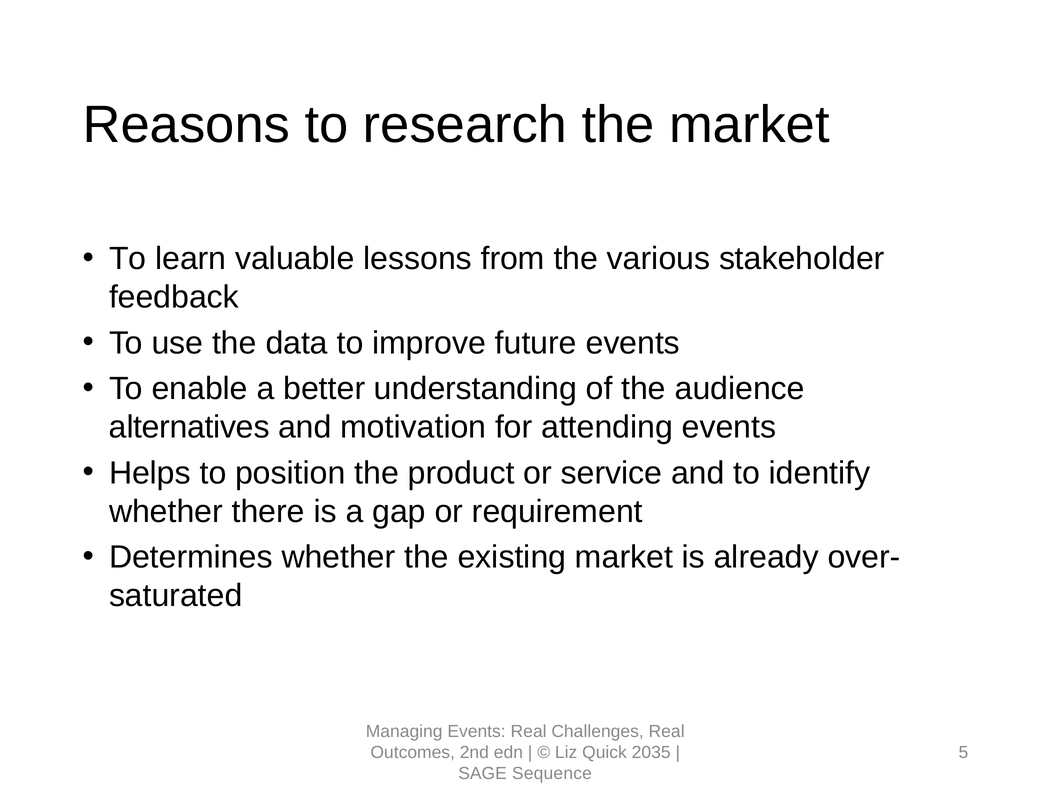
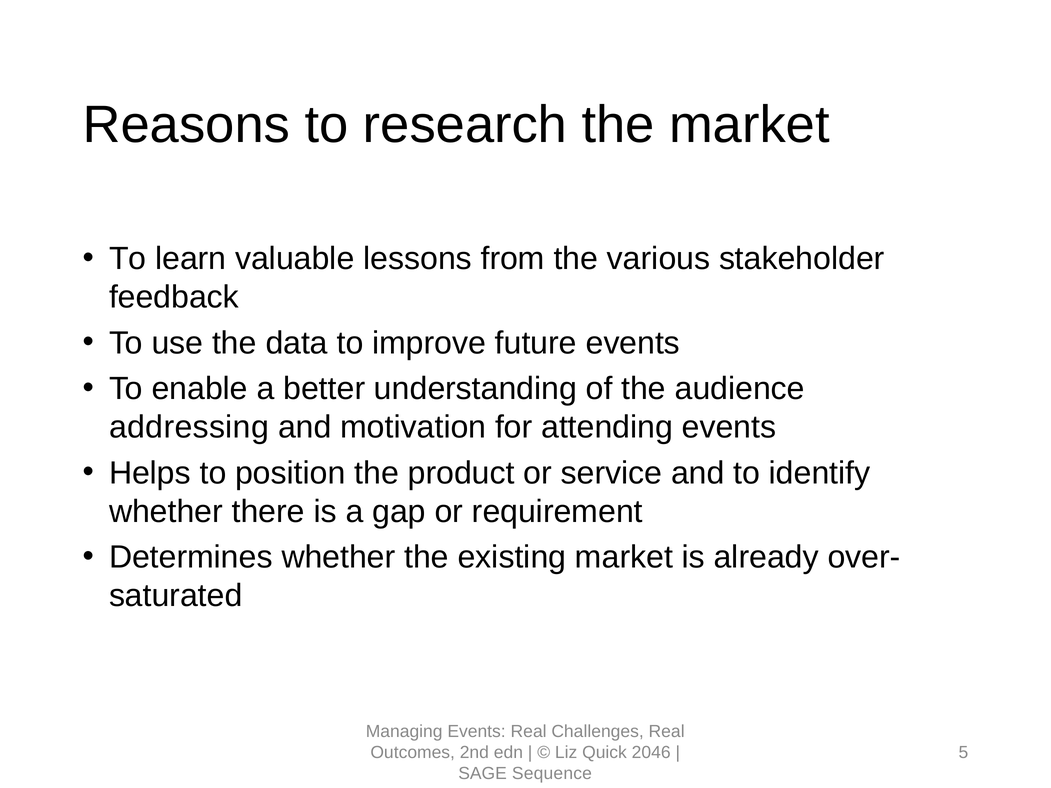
alternatives: alternatives -> addressing (189, 427)
2035: 2035 -> 2046 (651, 753)
